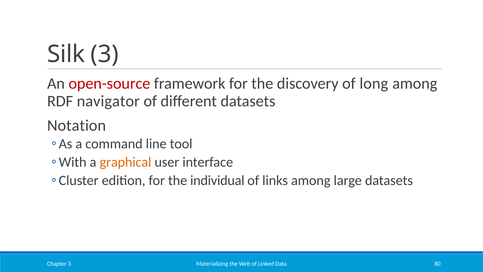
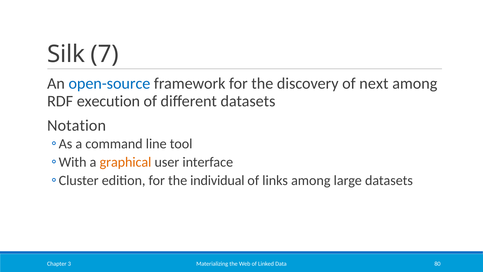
Silk 3: 3 -> 7 (105, 54)
open-source colour: red -> blue (109, 84)
long: long -> next (374, 84)
navigator: navigator -> execution (108, 101)
